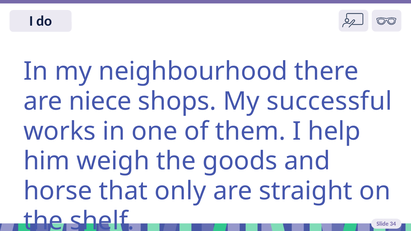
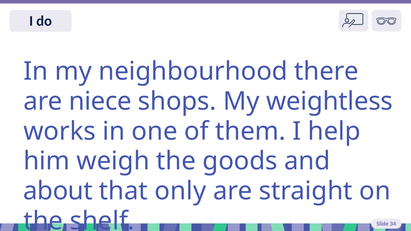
successful: successful -> weightless (330, 101)
horse: horse -> about (58, 191)
